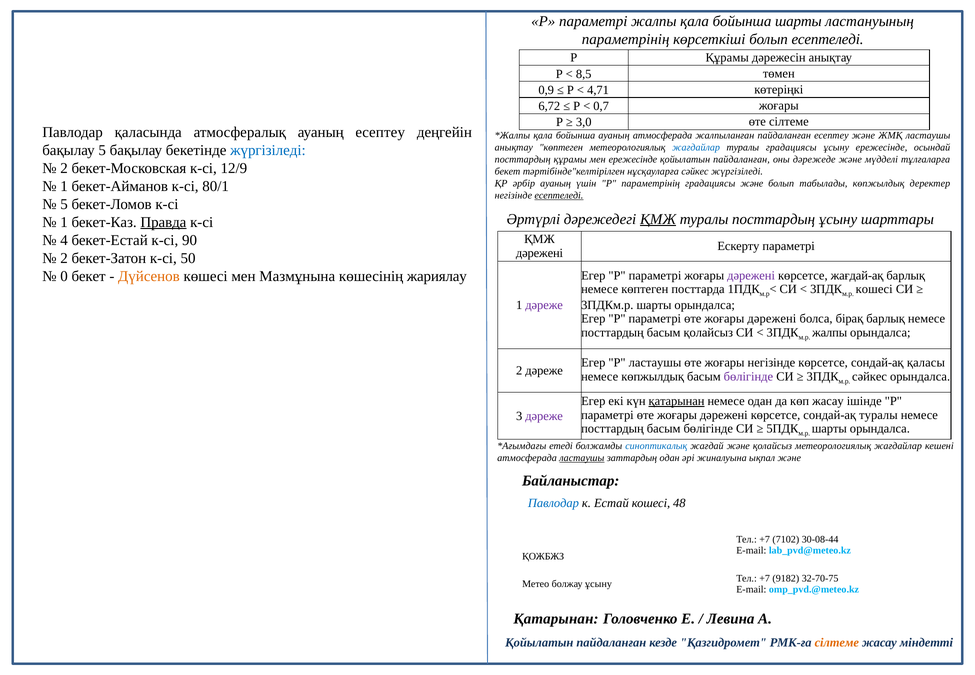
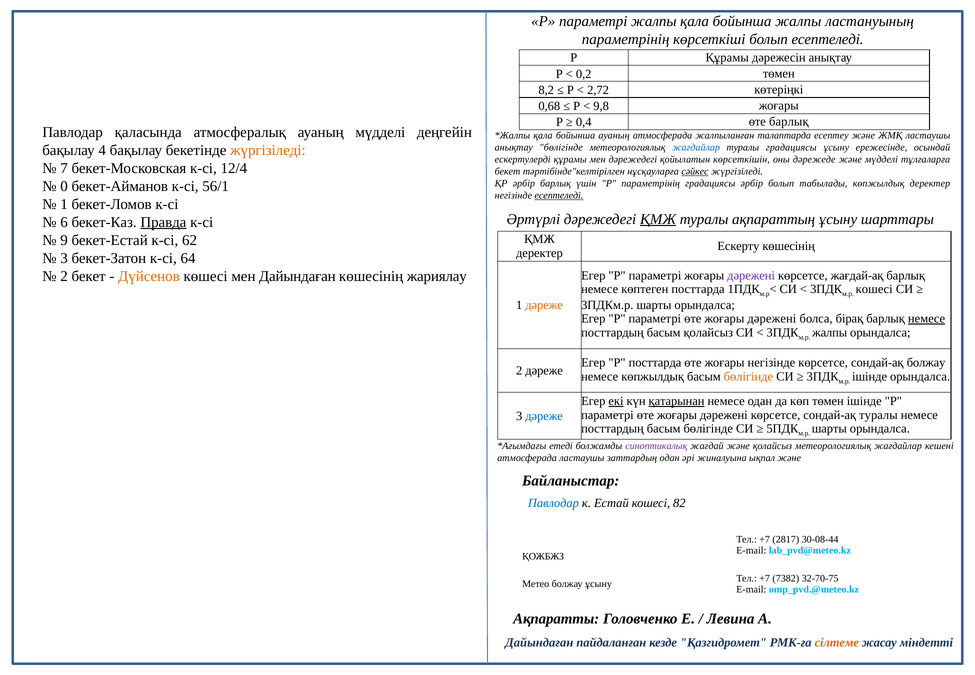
бойынша шарты: шарты -> жалпы (798, 21)
8,5: 8,5 -> 0,2 (584, 74)
0,9: 0,9 -> 8,2 (546, 90)
4,71: 4,71 -> 2,72 (598, 90)
6,72: 6,72 -> 0,68 (549, 106)
0,7: 0,7 -> 9,8 (601, 106)
3,0: 3,0 -> 0,4 (584, 122)
өте сілтеме: сілтеме -> барлық (789, 122)
ауаның есептеу: есептеу -> мүдделі (380, 132)
жалпыланған пайдаланған: пайдаланған -> талаптарда (784, 136)
анықтау көптеген: көптеген -> бөлігінде (561, 148)
бақылау 5: 5 -> 4 (102, 150)
жүргізіледі colour: blue -> orange (268, 150)
посттардың: посттардың -> ескертулерді (523, 160)
мен ережесінде: ережесінде -> дәрежедегі (633, 160)
пайдаланған: пайдаланған -> көрсеткішін (741, 160)
2: 2 -> 7 (64, 168)
12/9: 12/9 -> 12/4 (234, 168)
сәйкес underline: none -> present (695, 172)
әрбір ауаның: ауаның -> барлық (556, 184)
градациясы және: және -> әрбір (752, 184)
1: 1 -> 0 (64, 186)
80/1: 80/1 -> 56/1 (216, 186)
5: 5 -> 1 (64, 204)
туралы посттардың: посттардың -> ақпараттың (774, 219)
1: 1 -> 6 (64, 222)
4: 4 -> 9 (64, 240)
90: 90 -> 62 (190, 240)
Ескерту параметрі: параметрі -> көшесінің (789, 246)
дәрежені: дәрежені -> деректер (539, 253)
2: 2 -> 3 (64, 258)
50: 50 -> 64 (188, 258)
0: 0 -> 2 (64, 276)
мен Мазмұнына: Мазмұнына -> Дайындаған (297, 276)
дәреже colour: purple -> orange (544, 305)
немесе underline: none -> present (927, 319)
Р ластаушы: ластаушы -> посттарда (655, 363)
сондай-ақ қаласы: қаласы -> болжау (926, 363)
бөлігінде colour: purple -> orange (748, 376)
сәйкес: сәйкес -> ішінде (870, 376)
екі underline: none -> present (616, 401)
көп жасау: жасау -> төмен (828, 401)
дәреже colour: purple -> blue (544, 416)
синоптикалық colour: blue -> purple (656, 446)
ластаушы underline: present -> none (582, 458)
48: 48 -> 82 (679, 503)
7102: 7102 -> 2817 (786, 540)
9182: 9182 -> 7382 (786, 579)
Қатарынан: Қатарынан -> Ақпаратты (556, 619)
Қойылатын: Қойылатын -> Дайындаған (539, 643)
